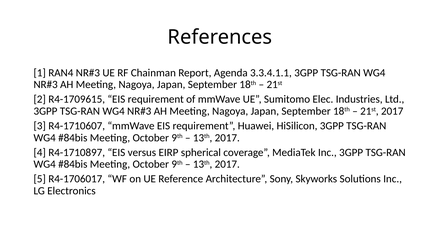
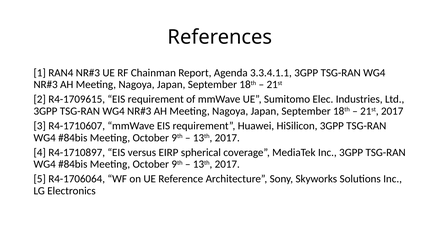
R4-1706017: R4-1706017 -> R4-1706064 (77, 179)
